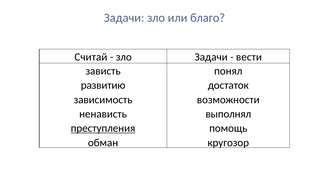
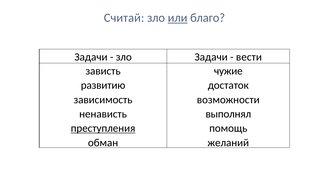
Задачи: Задачи -> Считай (124, 18)
или underline: none -> present (178, 18)
Считай: Считай -> Задачи (91, 57)
понял: понял -> чужие (228, 71)
кругозор: кругозор -> желаний (228, 143)
